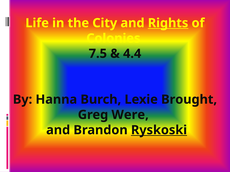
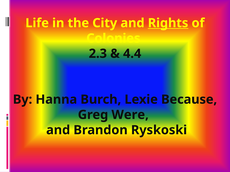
7.5: 7.5 -> 2.3 (98, 54)
Brought: Brought -> Because (189, 100)
Ryskoski underline: present -> none (159, 130)
